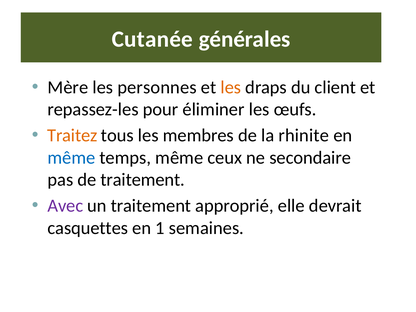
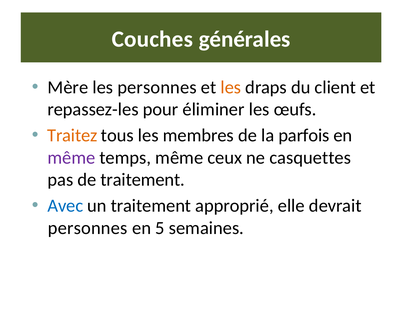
Cutanée: Cutanée -> Couches (152, 39)
rhinite: rhinite -> parfois (304, 135)
même colour: blue -> purple (71, 158)
secondaire: secondaire -> casquettes (310, 158)
Avec colour: purple -> blue (65, 206)
casquettes: casquettes -> personnes (88, 228)
1: 1 -> 5 (160, 228)
